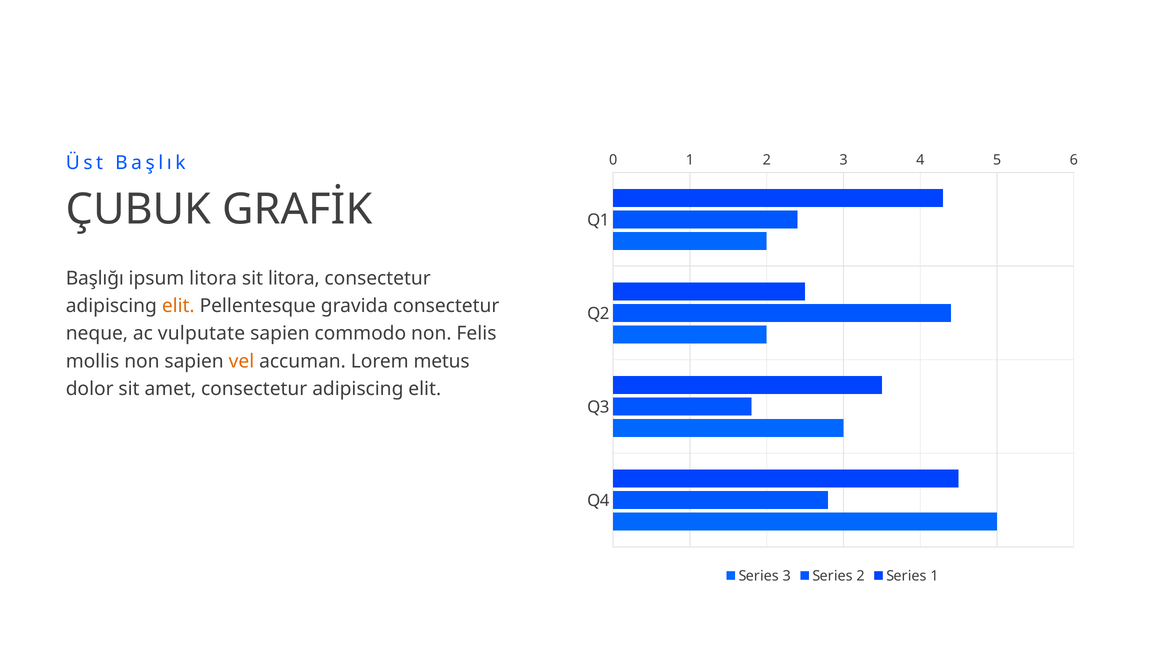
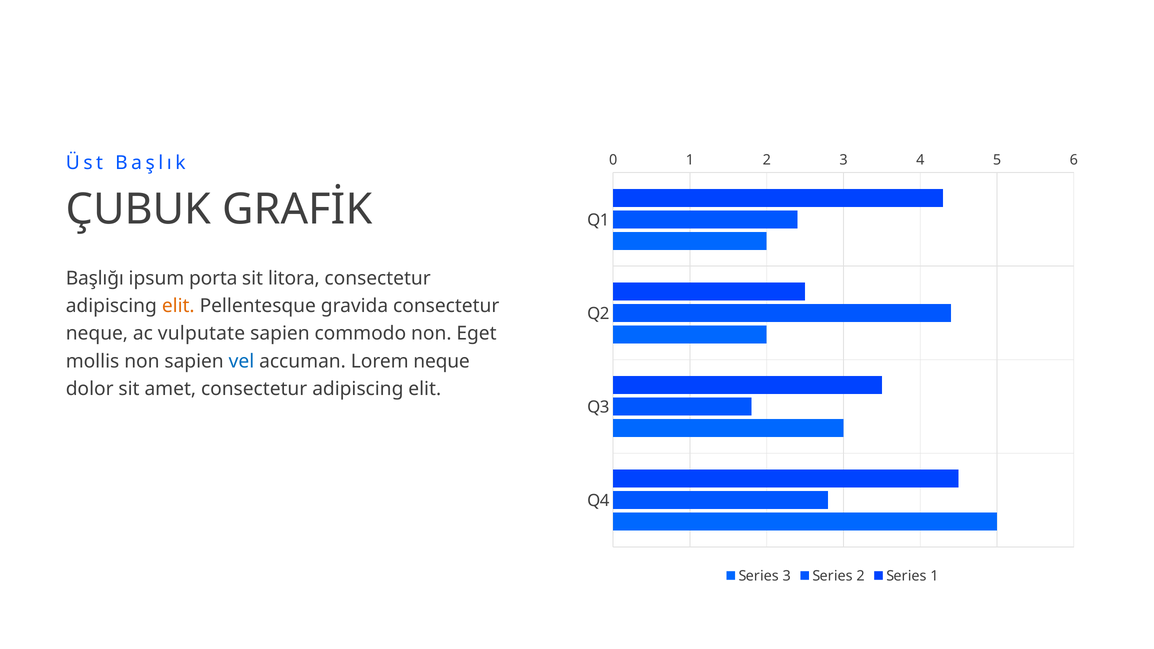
ipsum litora: litora -> porta (213, 278)
Felis: Felis -> Eget (477, 334)
vel colour: orange -> blue (241, 361)
Lorem metus: metus -> neque (442, 361)
